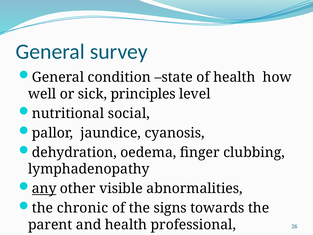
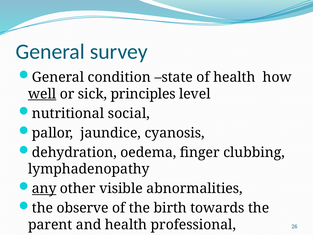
well underline: none -> present (42, 94)
chronic: chronic -> observe (83, 208)
signs: signs -> birth (170, 208)
